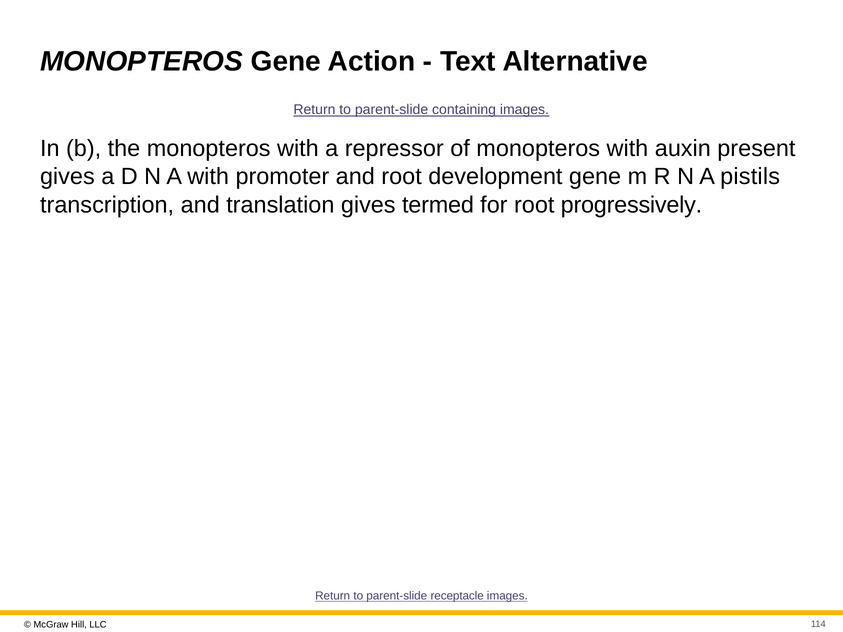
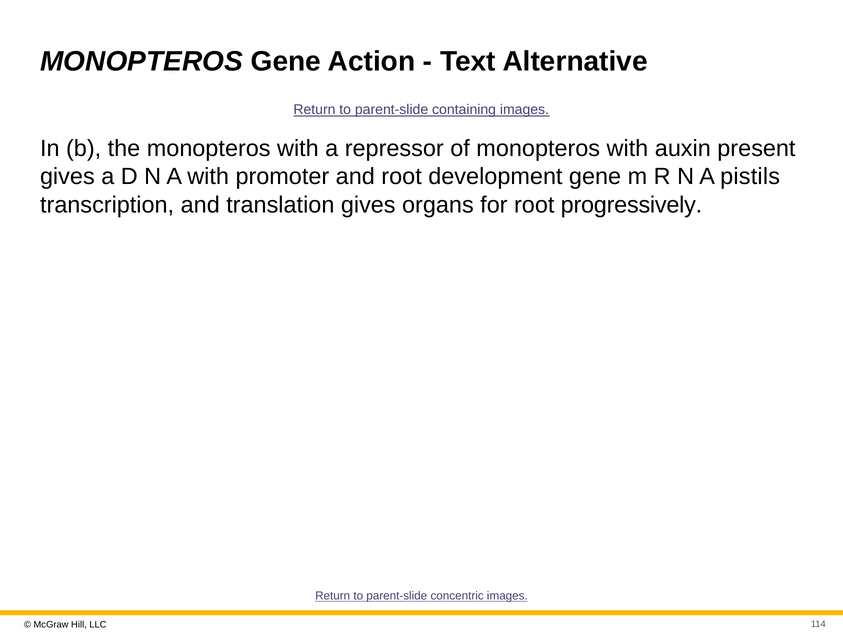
termed: termed -> organs (438, 205)
receptacle: receptacle -> concentric (457, 596)
